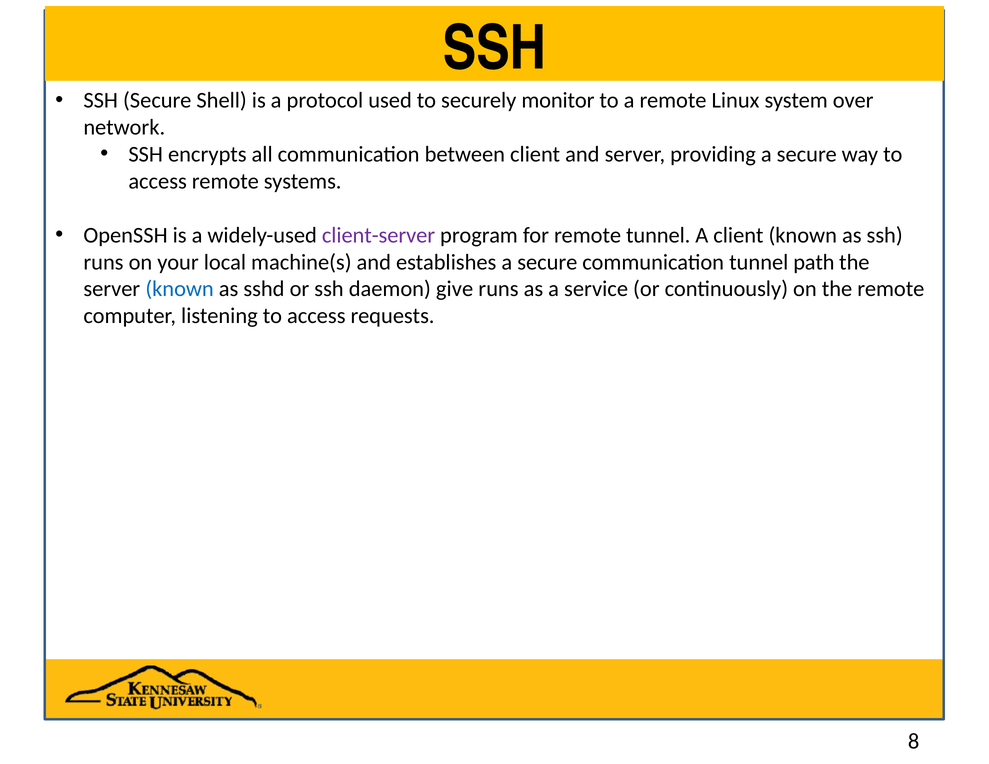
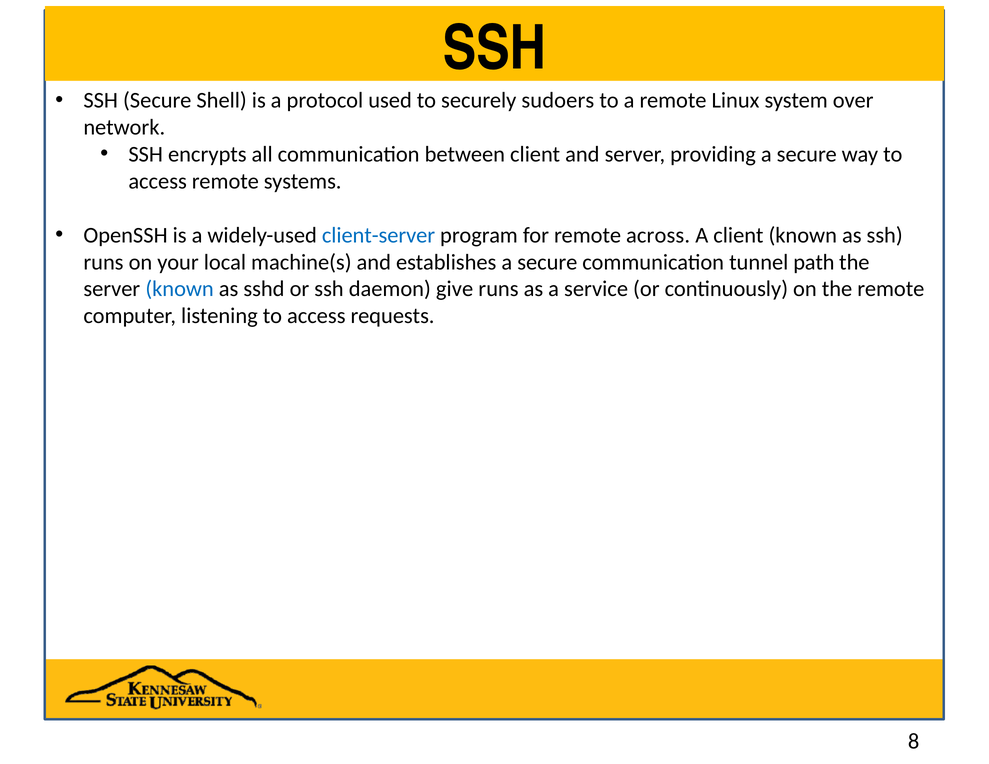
monitor: monitor -> sudoers (558, 100)
client-server colour: purple -> blue (379, 235)
remote tunnel: tunnel -> across (658, 235)
